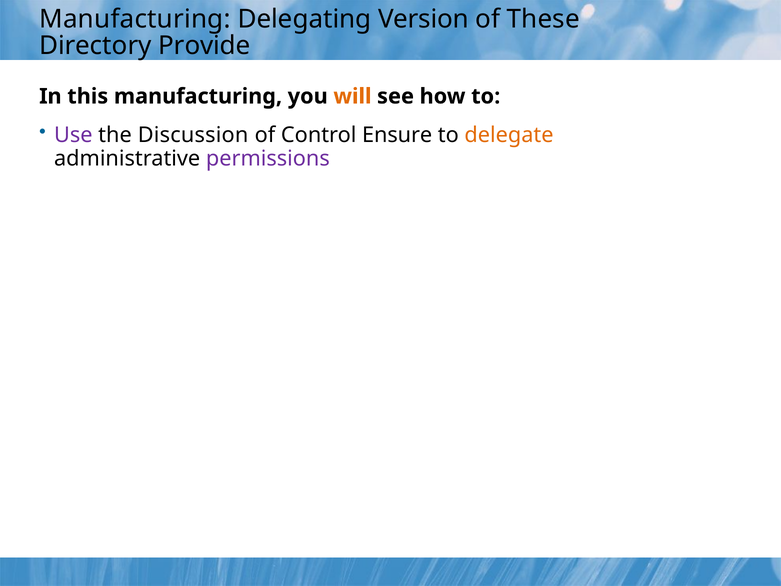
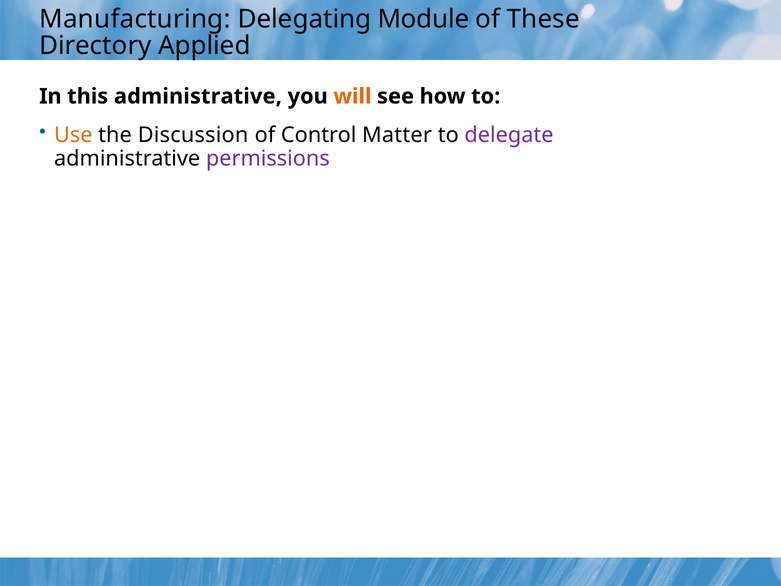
Version: Version -> Module (423, 19)
Provide: Provide -> Applied (204, 45)
this manufacturing: manufacturing -> administrative (198, 96)
Use colour: purple -> orange (73, 135)
Ensure: Ensure -> Matter (397, 135)
delegate colour: orange -> purple (509, 135)
